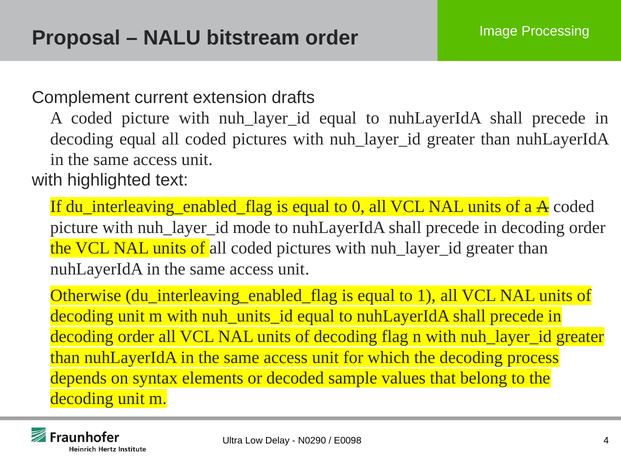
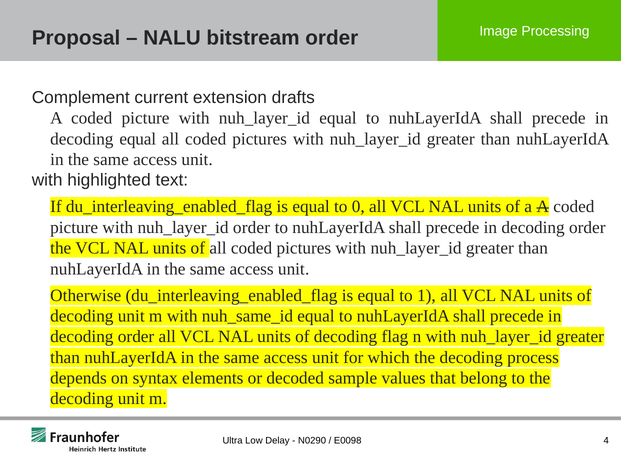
nuh_layer_id mode: mode -> order (252, 228)
nuh_units_id: nuh_units_id -> nuh_same_id (247, 317)
